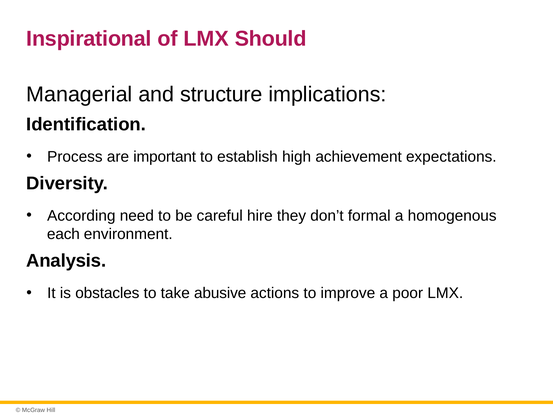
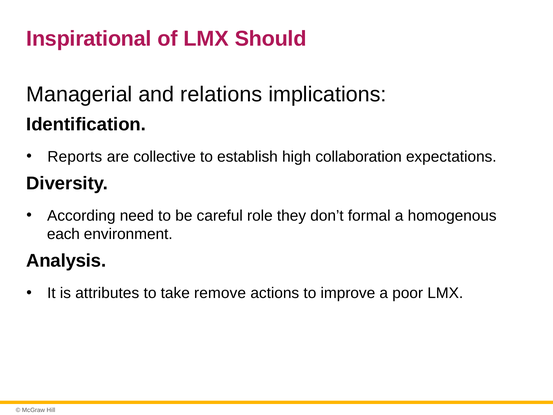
structure: structure -> relations (221, 94)
Process: Process -> Reports (75, 157)
important: important -> collective (165, 157)
achievement: achievement -> collaboration (359, 157)
hire: hire -> role (260, 216)
obstacles: obstacles -> attributes (107, 293)
abusive: abusive -> remove (220, 293)
